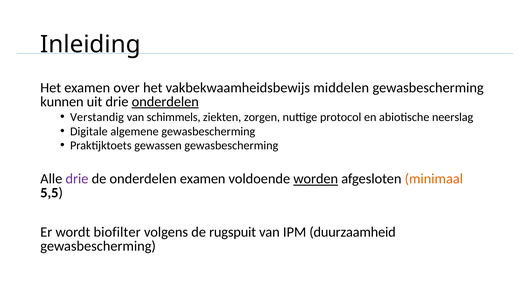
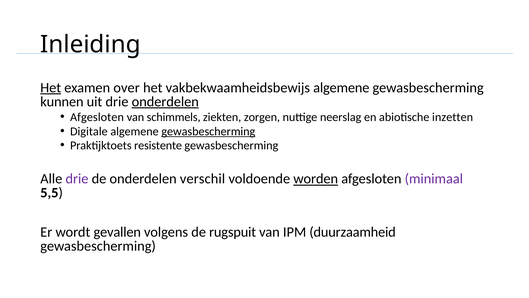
Het underline: none -> present (51, 88)
vakbekwaamheidsbewijs middelen: middelen -> algemene (341, 88)
Verstandig: Verstandig -> Afgesloten (97, 117)
protocol: protocol -> neerslag (341, 117)
neerslag: neerslag -> inzetten (453, 117)
gewasbescherming underline: none -> present (208, 131)
gewassen: gewassen -> resistente (158, 145)
onderdelen examen: examen -> verschil (203, 179)
minimaal colour: orange -> purple (434, 179)
biofilter: biofilter -> gevallen (117, 232)
